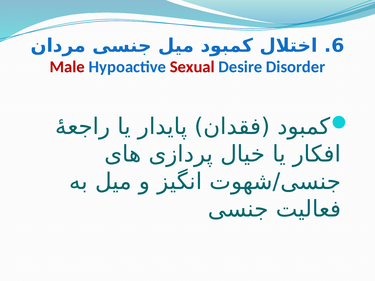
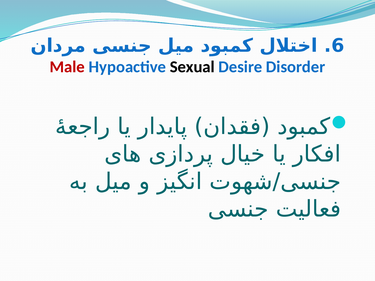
Sexual colour: red -> black (192, 67)
